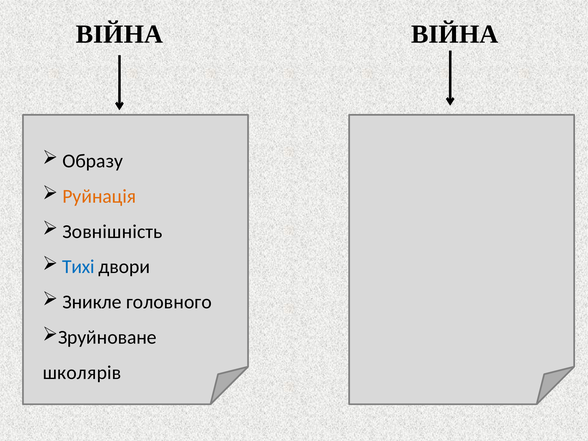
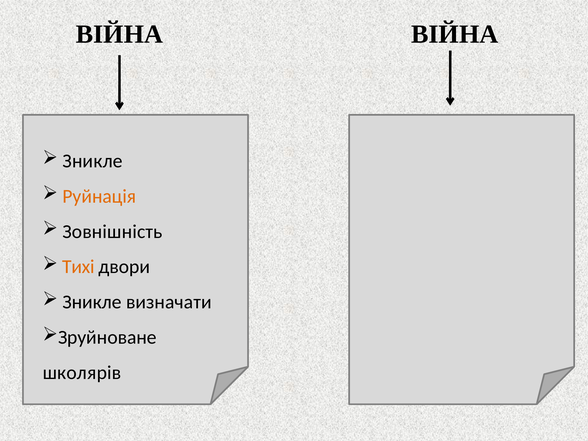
Образу: Образу -> Зникле (93, 161)
Тихі colour: blue -> orange (78, 267)
головного: головного -> визначати (169, 302)
